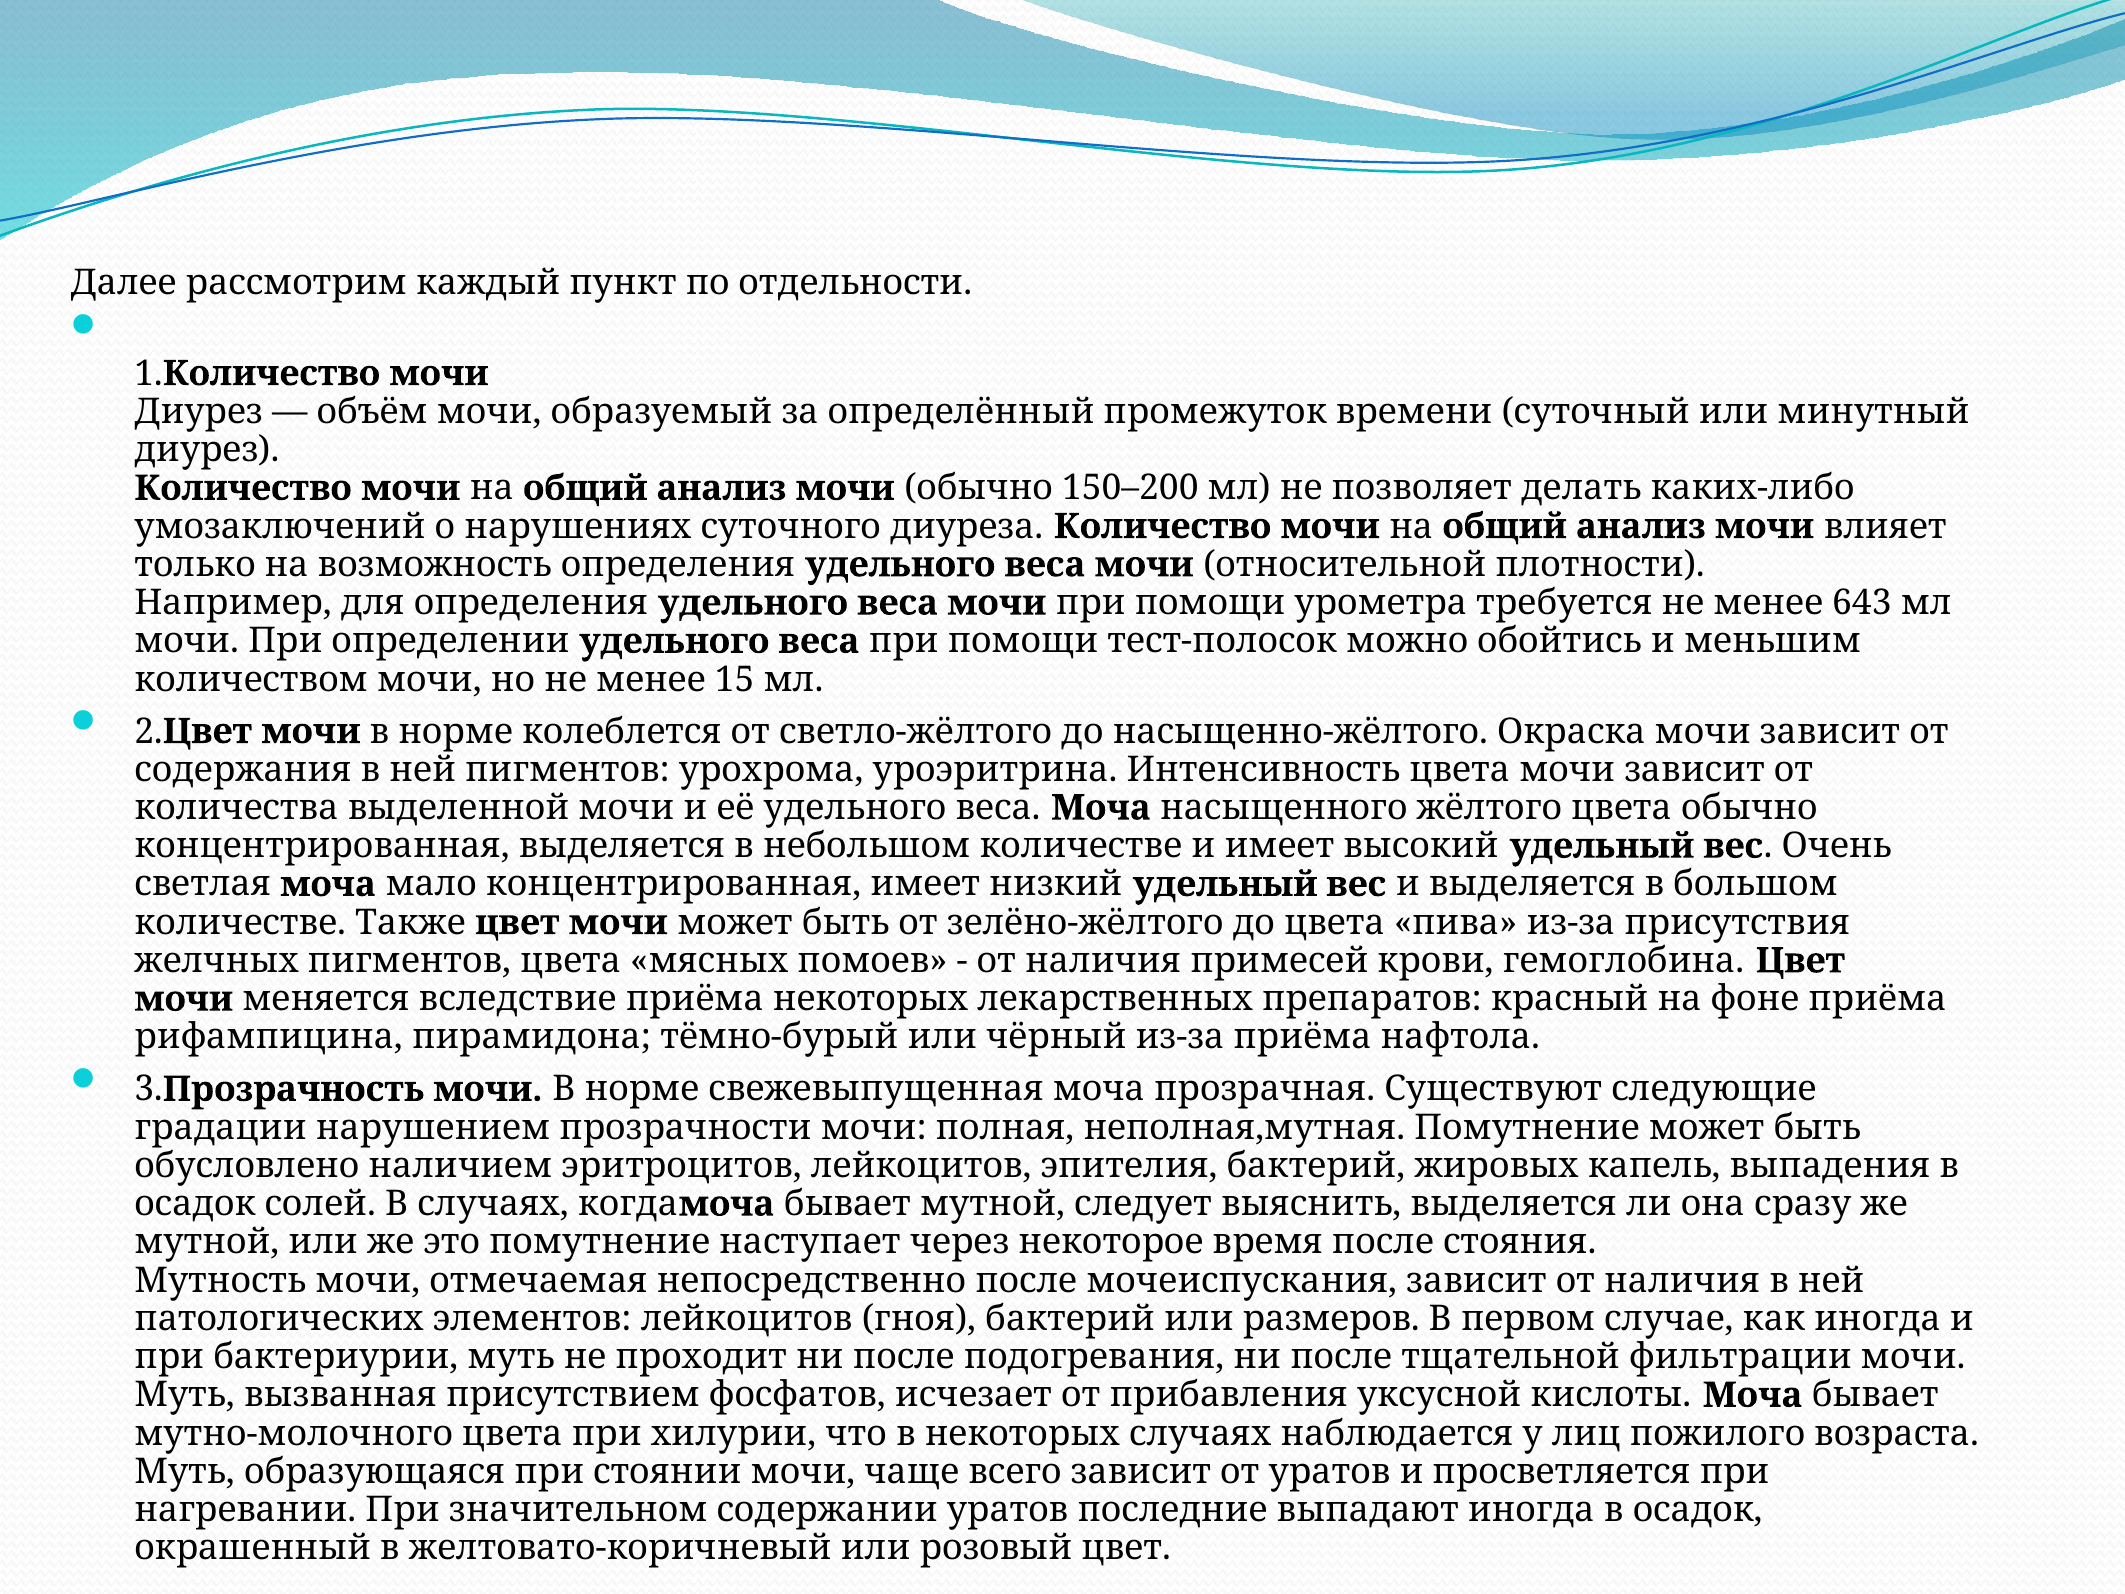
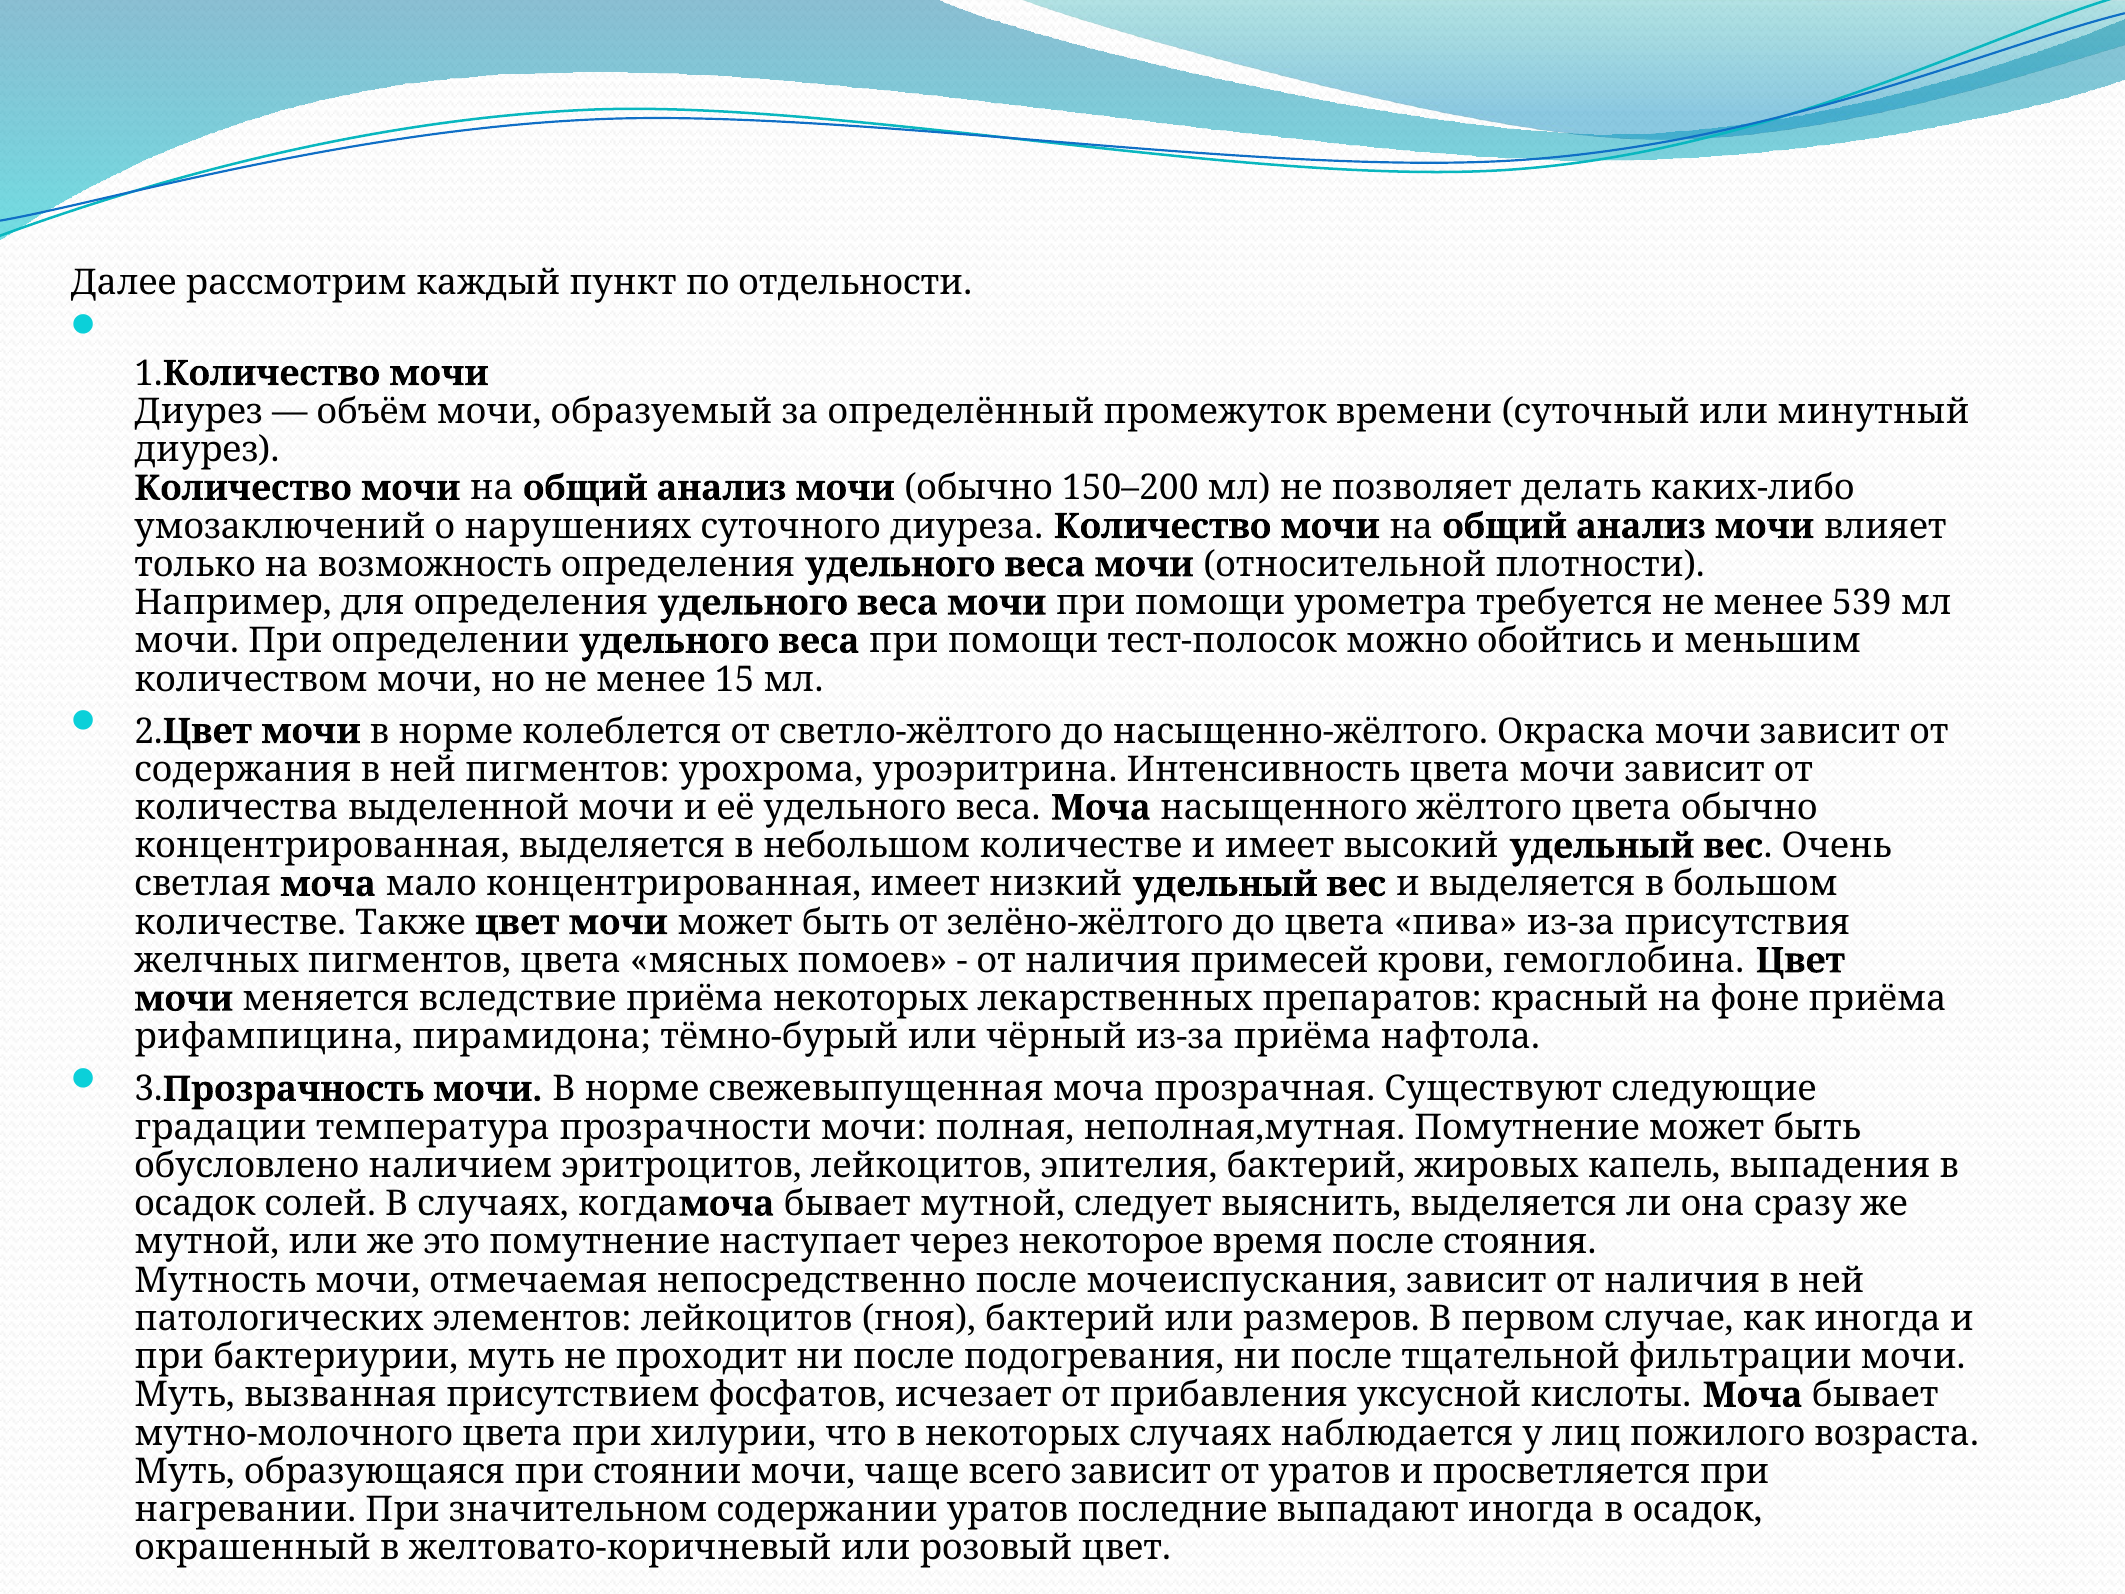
643: 643 -> 539 (1862, 603)
нарушением: нарушением -> температура (433, 1127)
